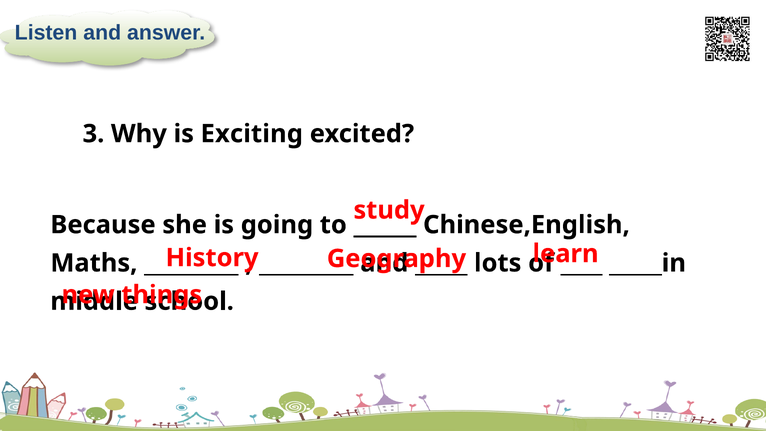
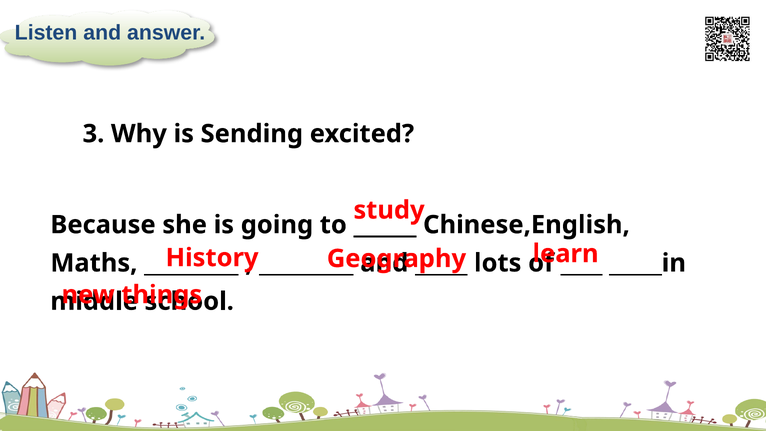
Exciting: Exciting -> Sending (252, 134)
